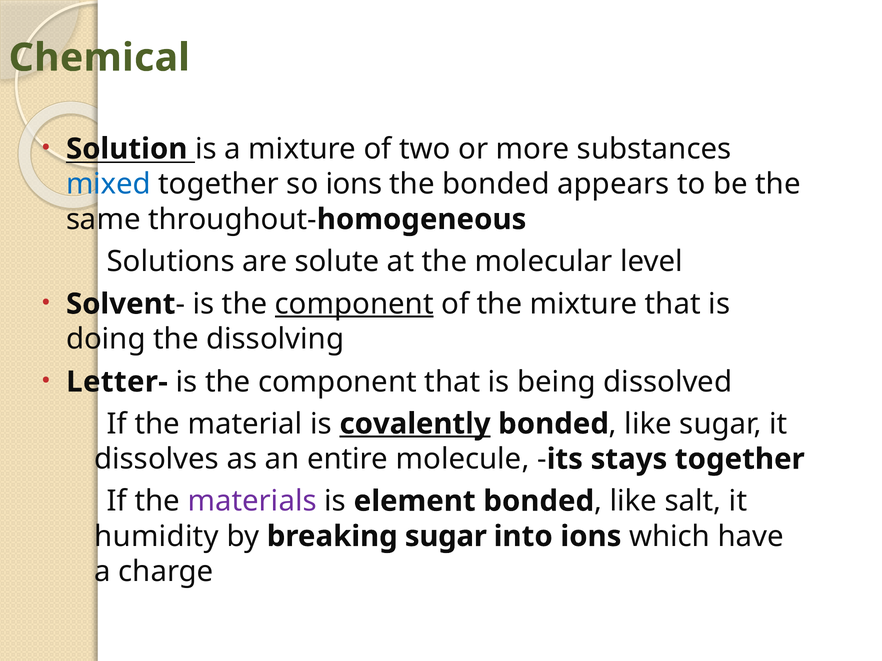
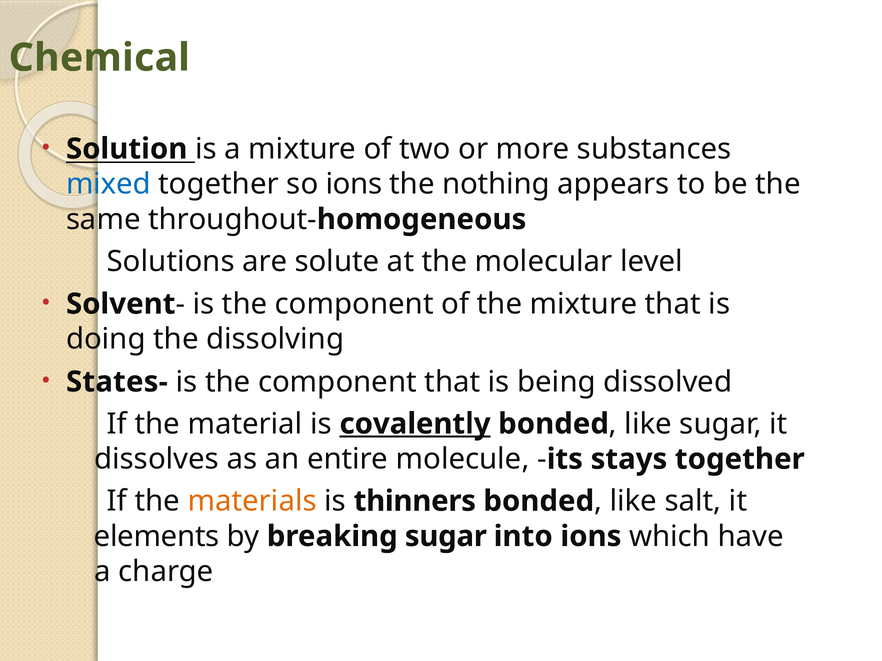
the bonded: bonded -> nothing (496, 184)
component underline: present -> none (354, 304)
Letter-: Letter- -> States- (117, 382)
materials colour: purple -> orange (252, 501)
element: element -> thinners (415, 501)
humidity: humidity -> elements (157, 537)
